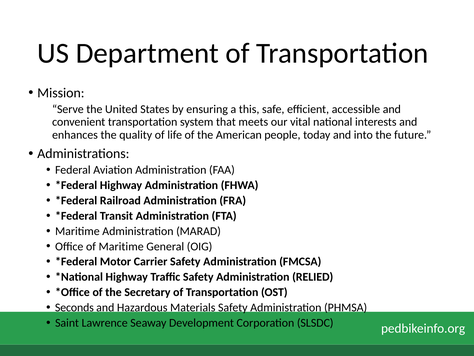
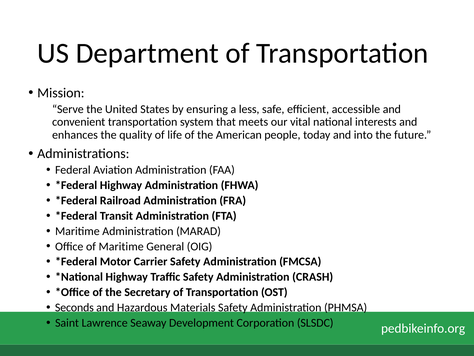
this: this -> less (249, 109)
RELIED: RELIED -> CRASH (313, 277)
